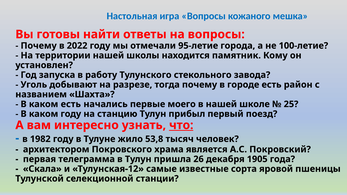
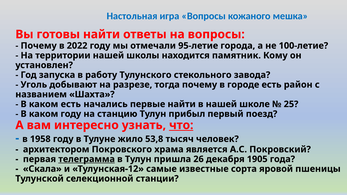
первые моего: моего -> найти (182, 104)
1982: 1982 -> 1958 (40, 139)
телеграмма underline: none -> present (87, 159)
